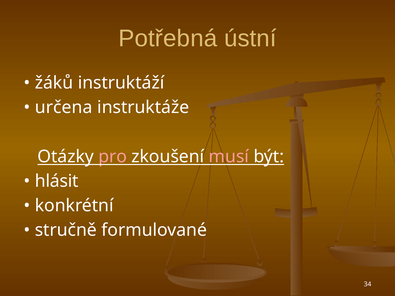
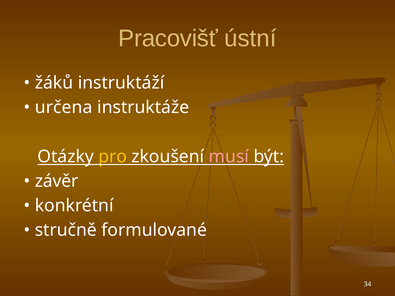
Potřebná: Potřebná -> Pracovišť (168, 38)
pro colour: pink -> yellow (113, 157)
hlásit: hlásit -> závěr (57, 181)
